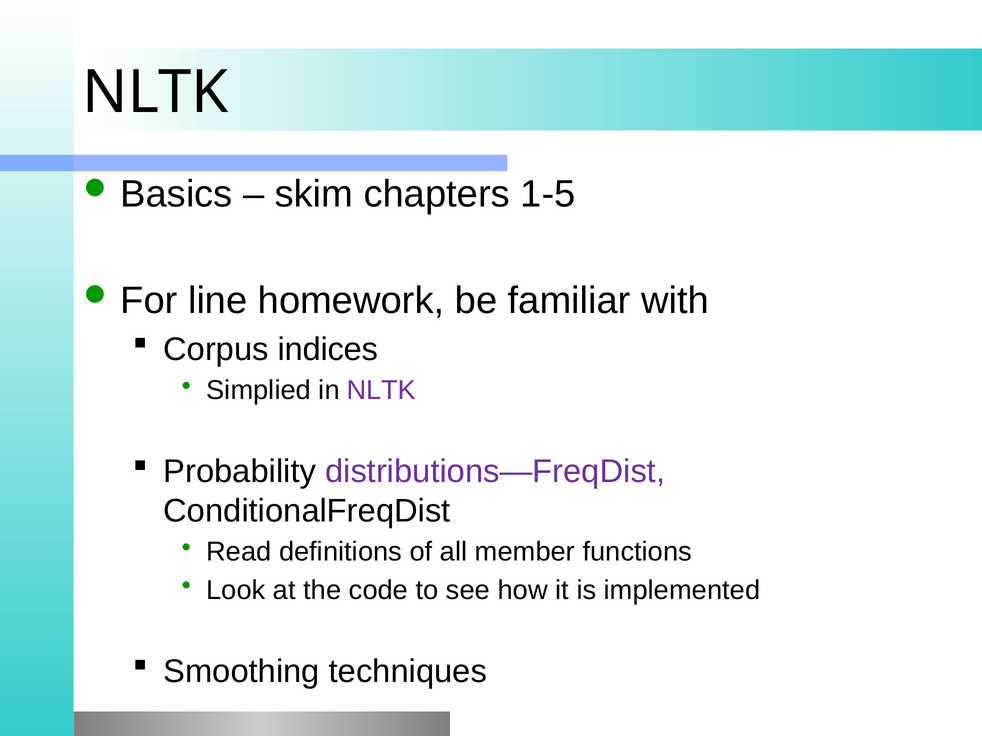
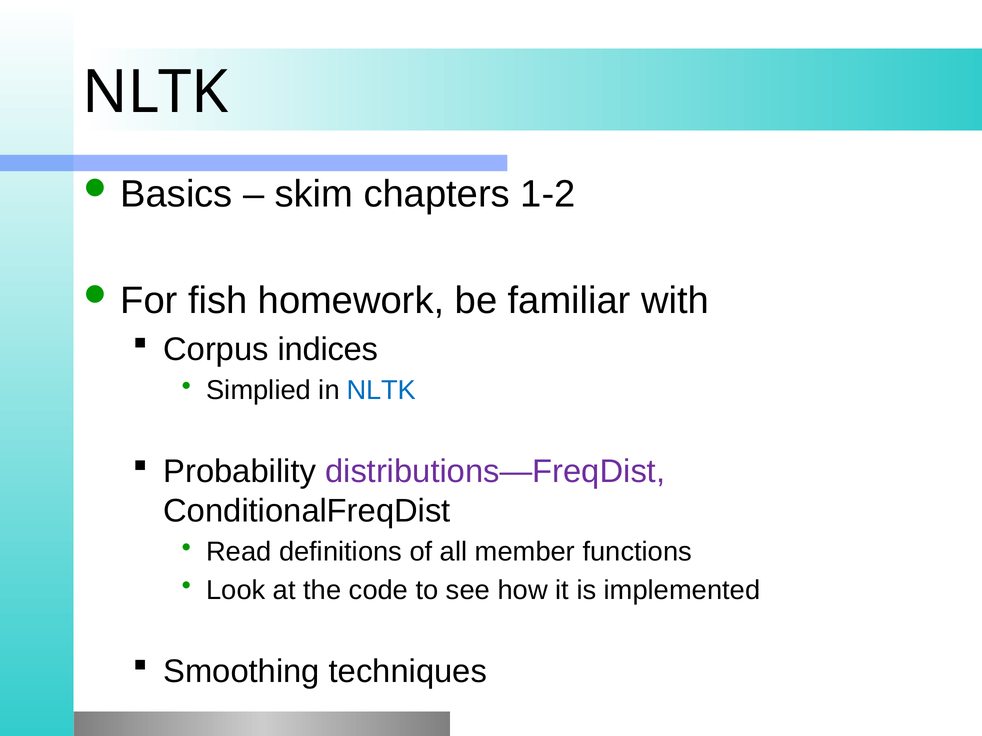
1-5: 1-5 -> 1-2 (548, 194)
line: line -> fish (218, 301)
NLTK colour: purple -> blue (381, 391)
